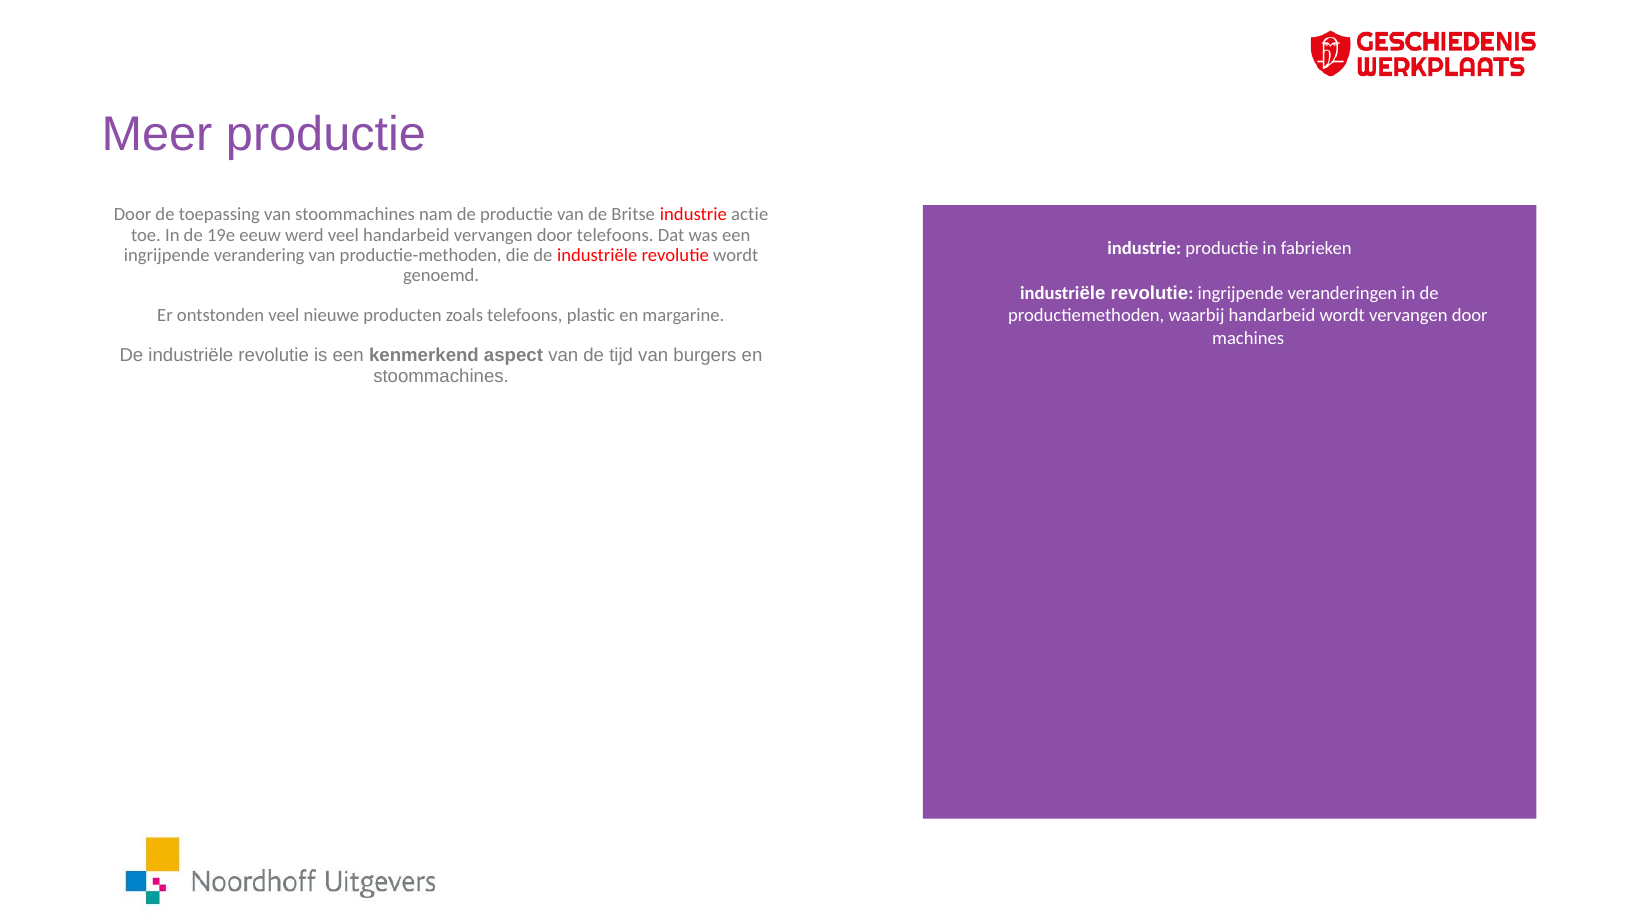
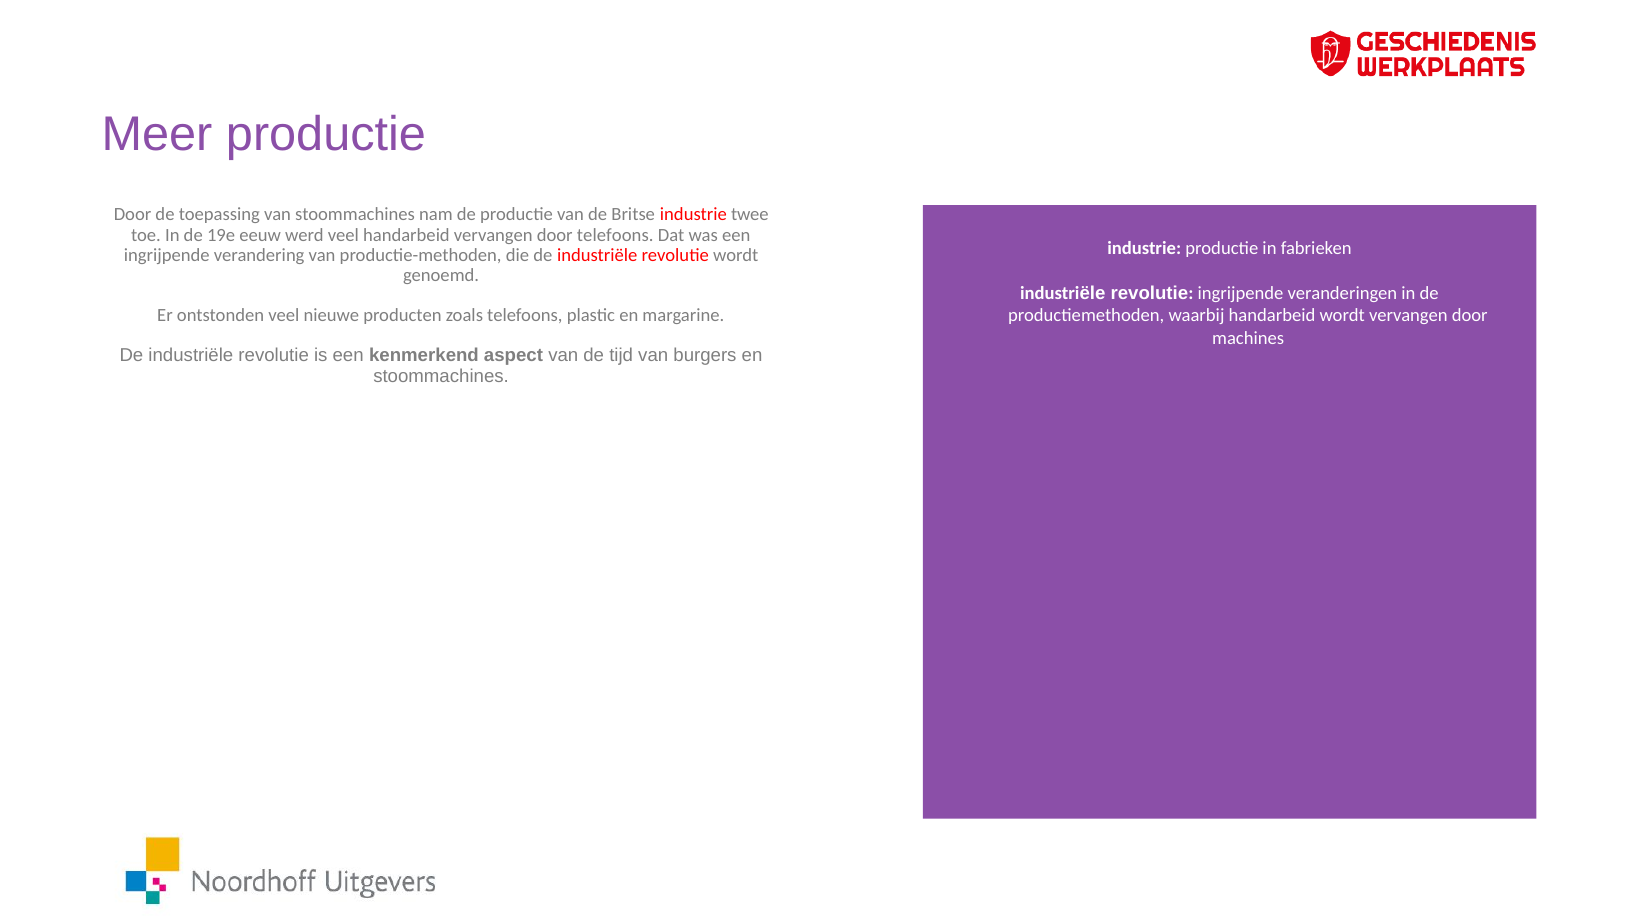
actie: actie -> twee (750, 215)
